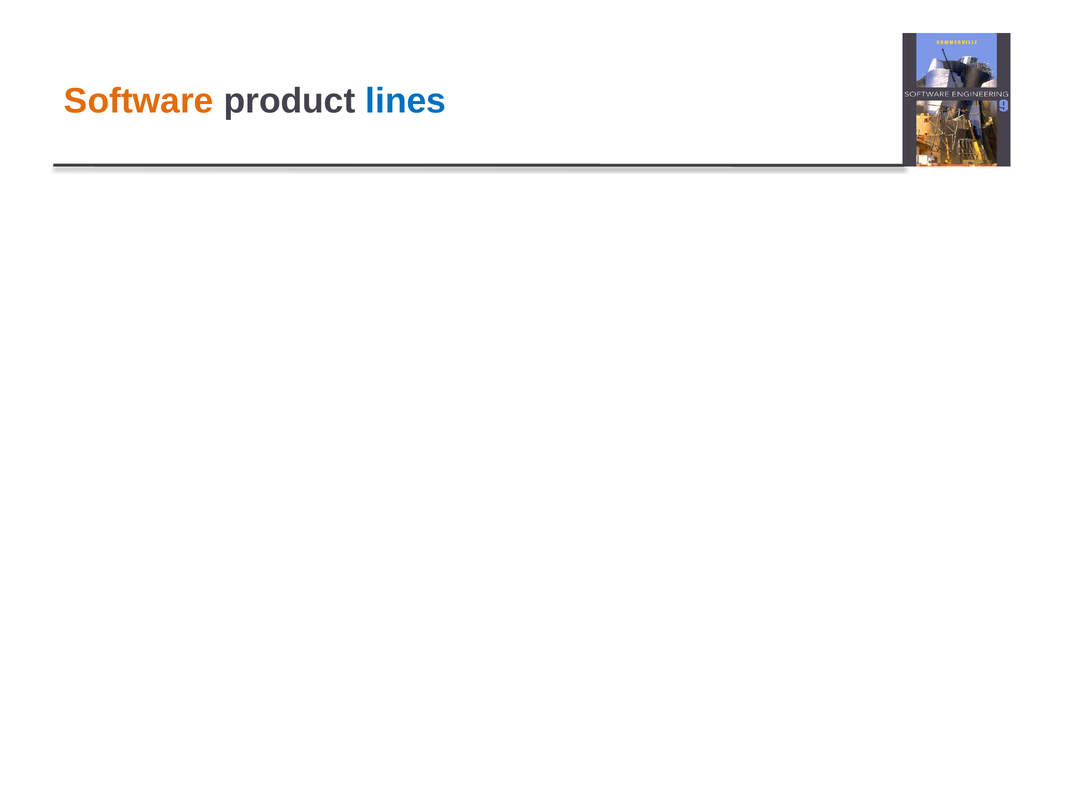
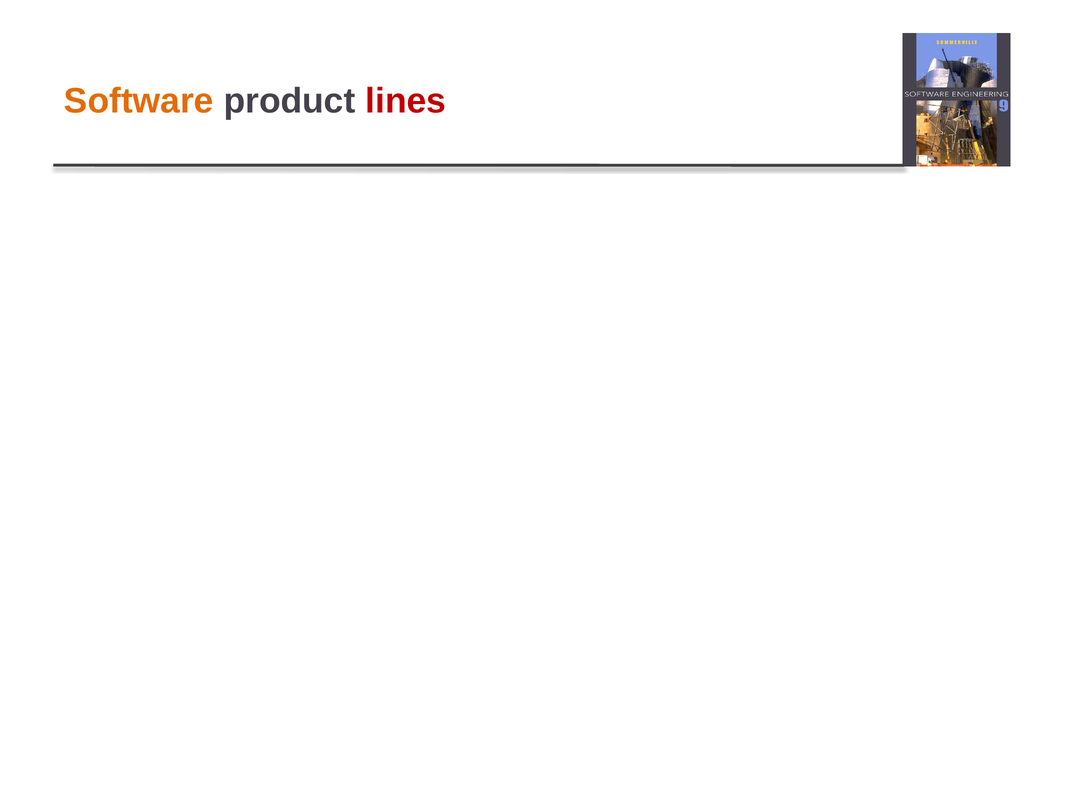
lines colour: blue -> red (406, 101)
